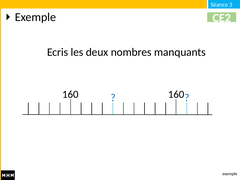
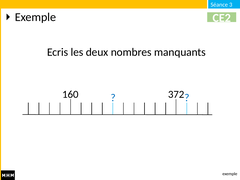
160 160: 160 -> 372 (176, 94)
